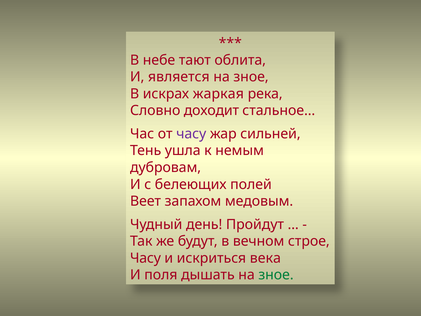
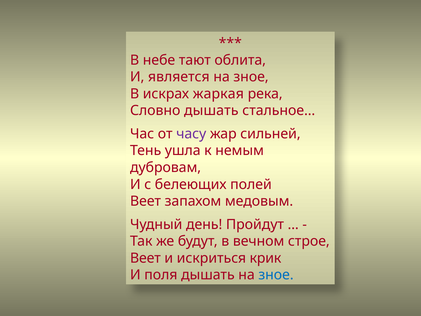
Словно доходит: доходит -> дышать (211, 111)
Часу: Часу -> Веет (145, 258)
века: века -> крик (265, 258)
зное colour: green -> blue (276, 275)
